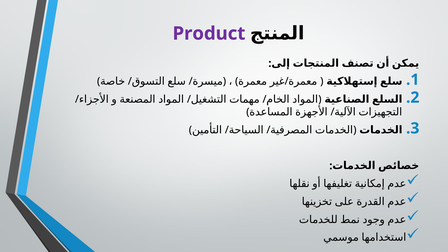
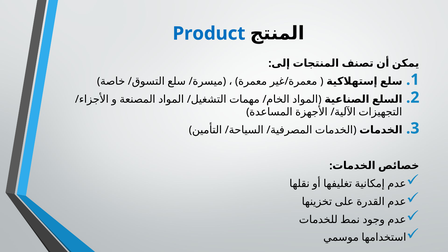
Product colour: purple -> blue (209, 33)
